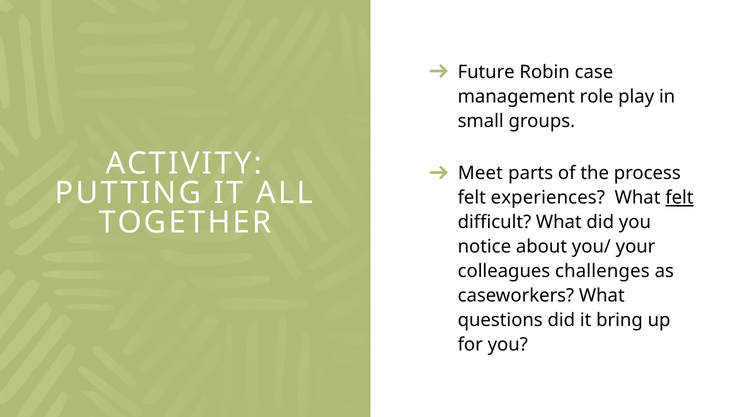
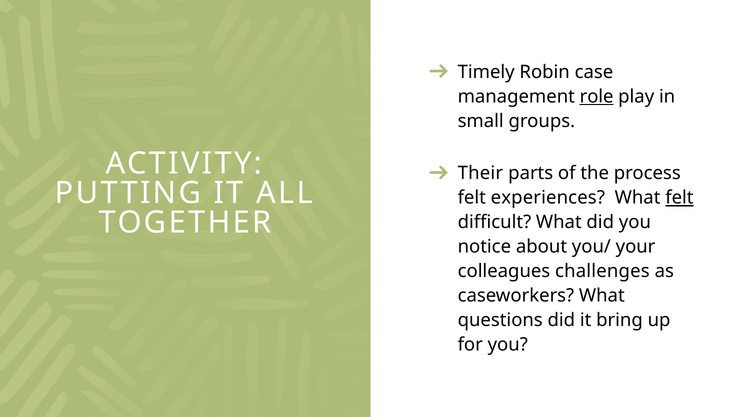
Future: Future -> Timely (486, 72)
role underline: none -> present (597, 97)
Meet: Meet -> Their (480, 173)
